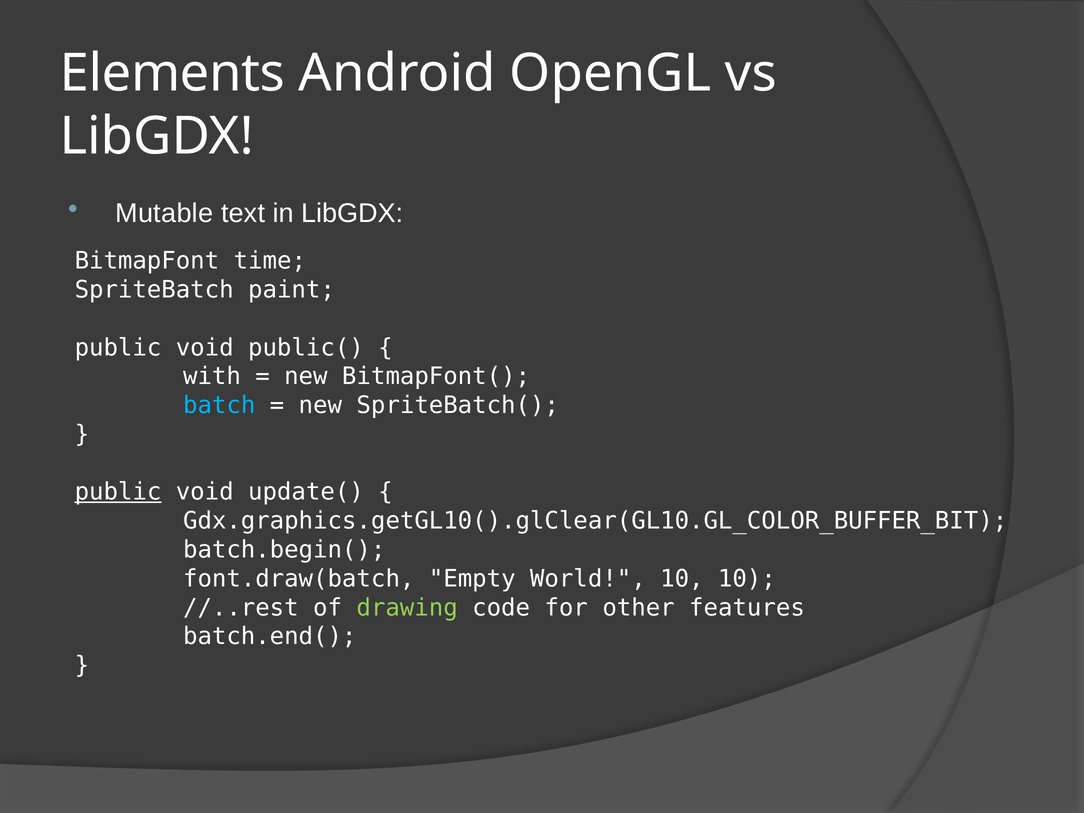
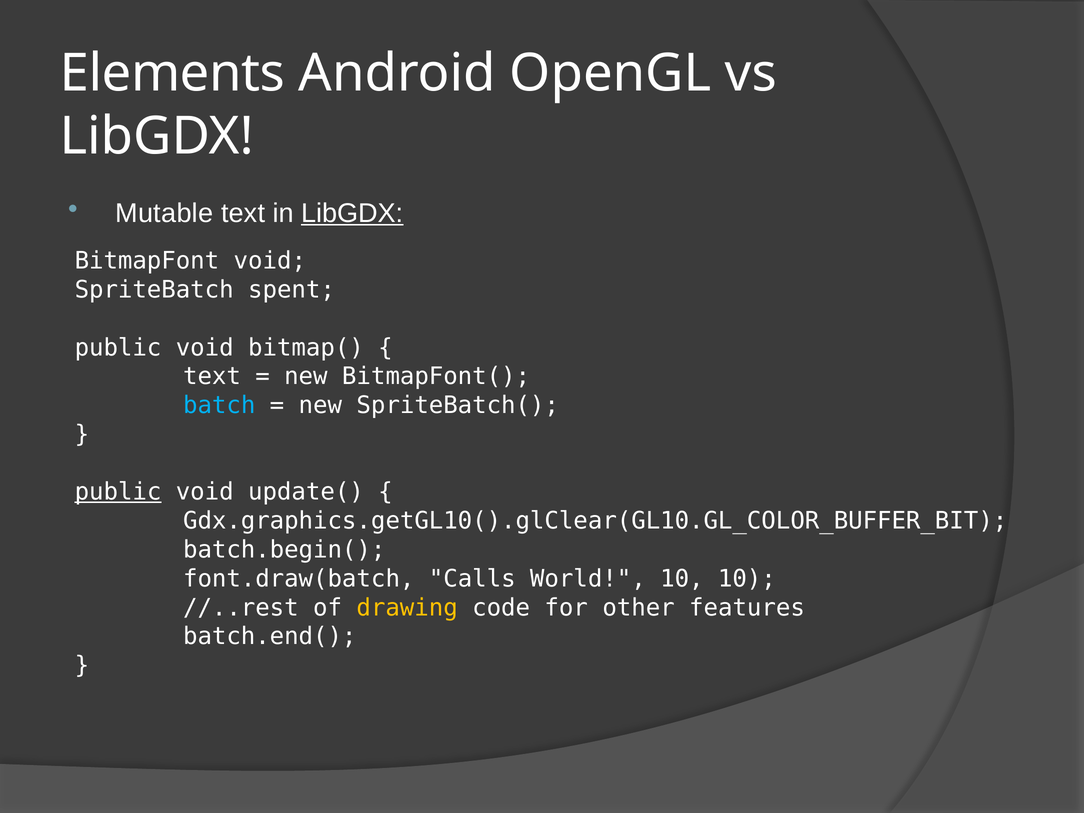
LibGDX underline: none -> present (352, 213)
BitmapFont time: time -> void (270, 261)
paint: paint -> spent (291, 290)
public(: public( -> bitmap( (306, 348)
with: with -> text (212, 376)
Empty: Empty -> Calls (472, 579)
drawing colour: light green -> yellow (407, 608)
